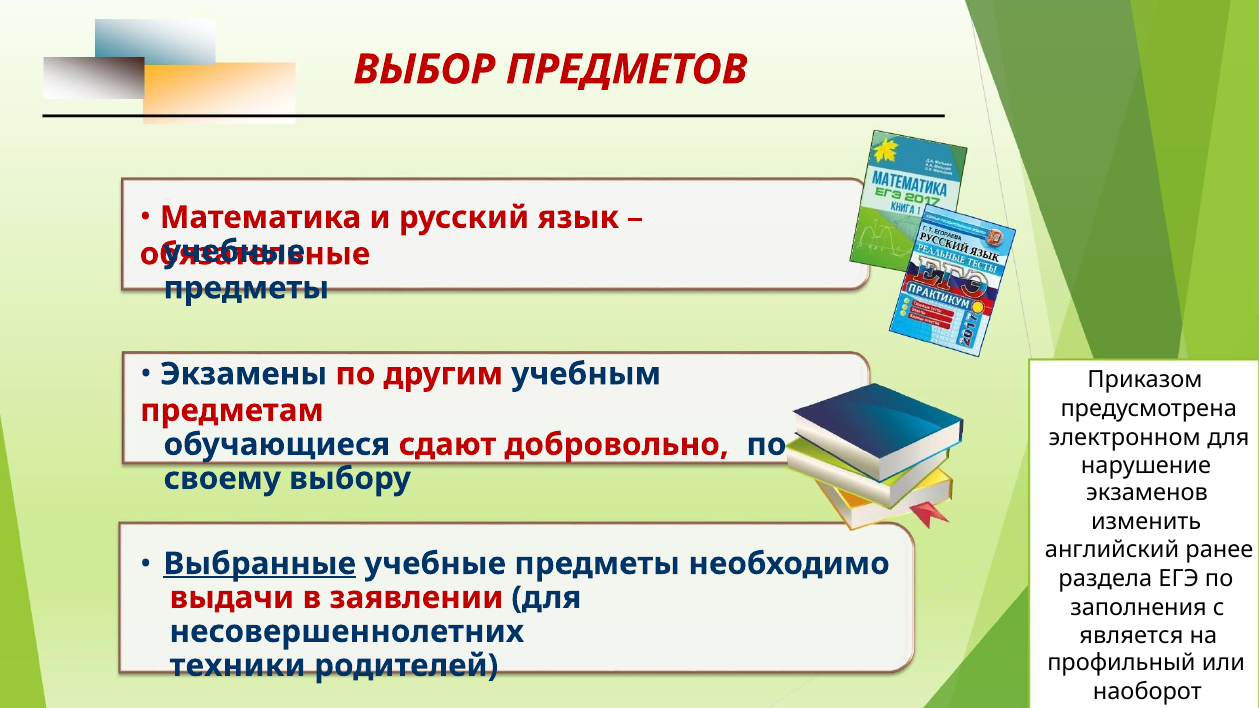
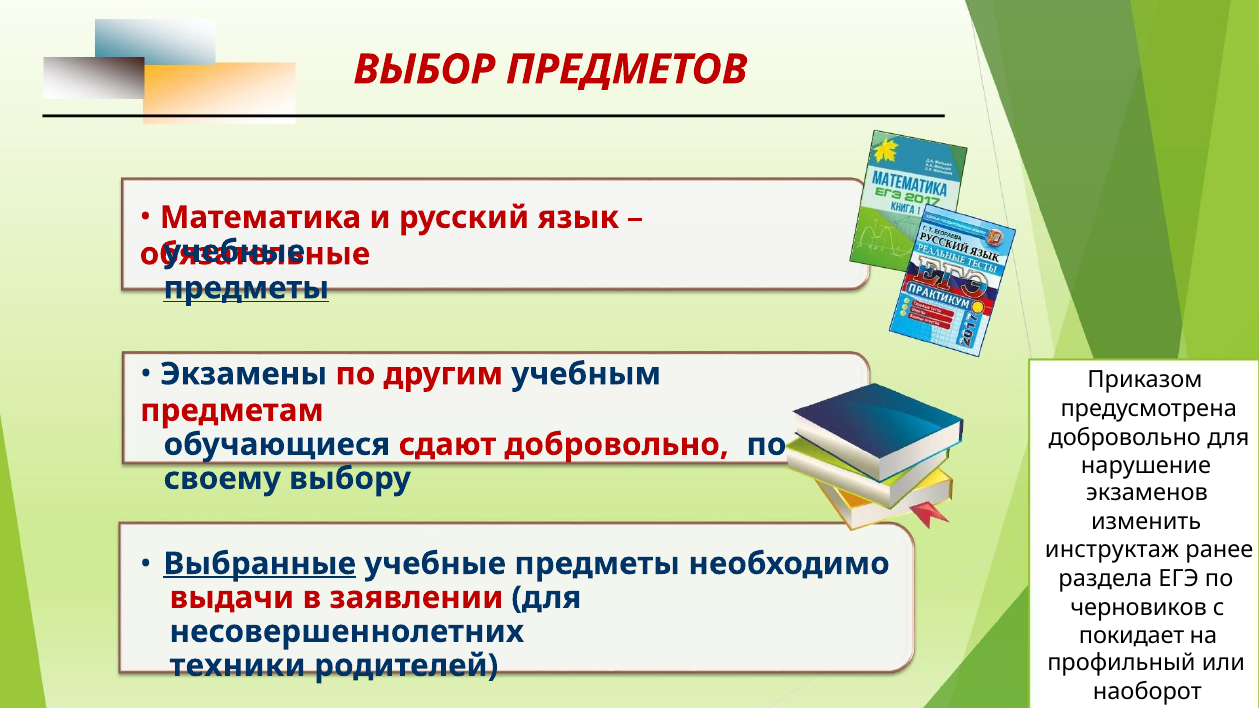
предметы underline: none -> present (246, 288)
электронном: электронном -> добровольно (1125, 438)
английский: английский -> инструктаж (1112, 550)
заполнения: заполнения -> черновиков (1139, 608)
является: является -> покидает (1132, 636)
